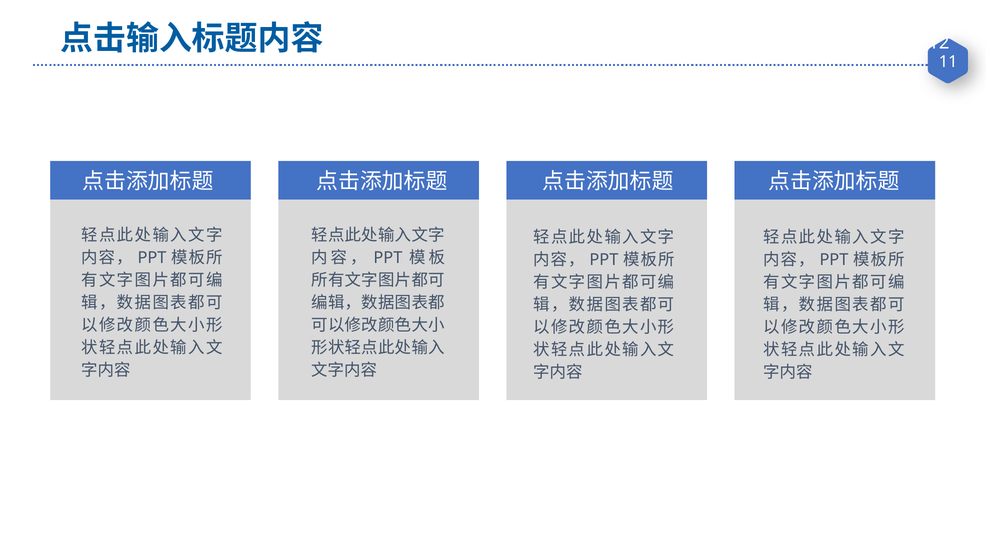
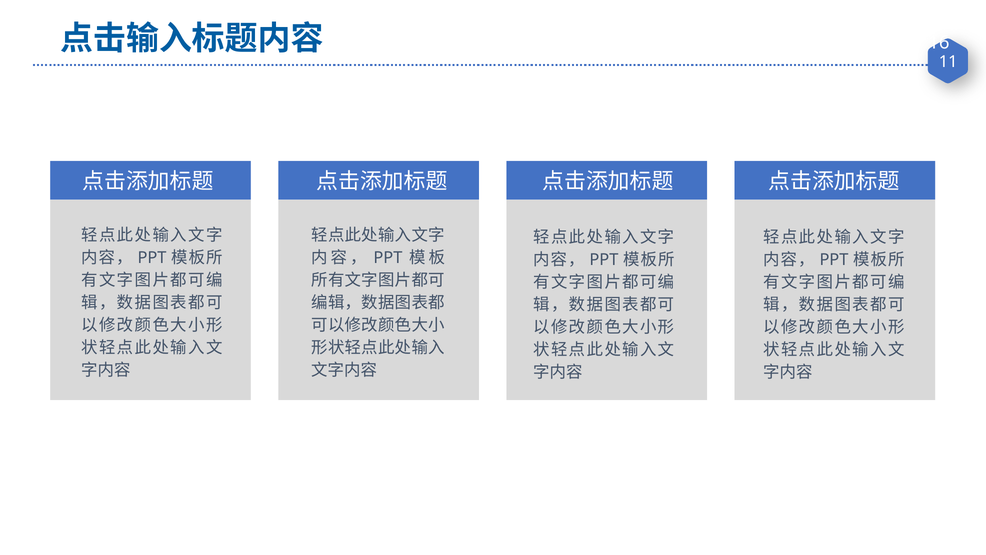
12: 12 -> 16 (939, 43)
